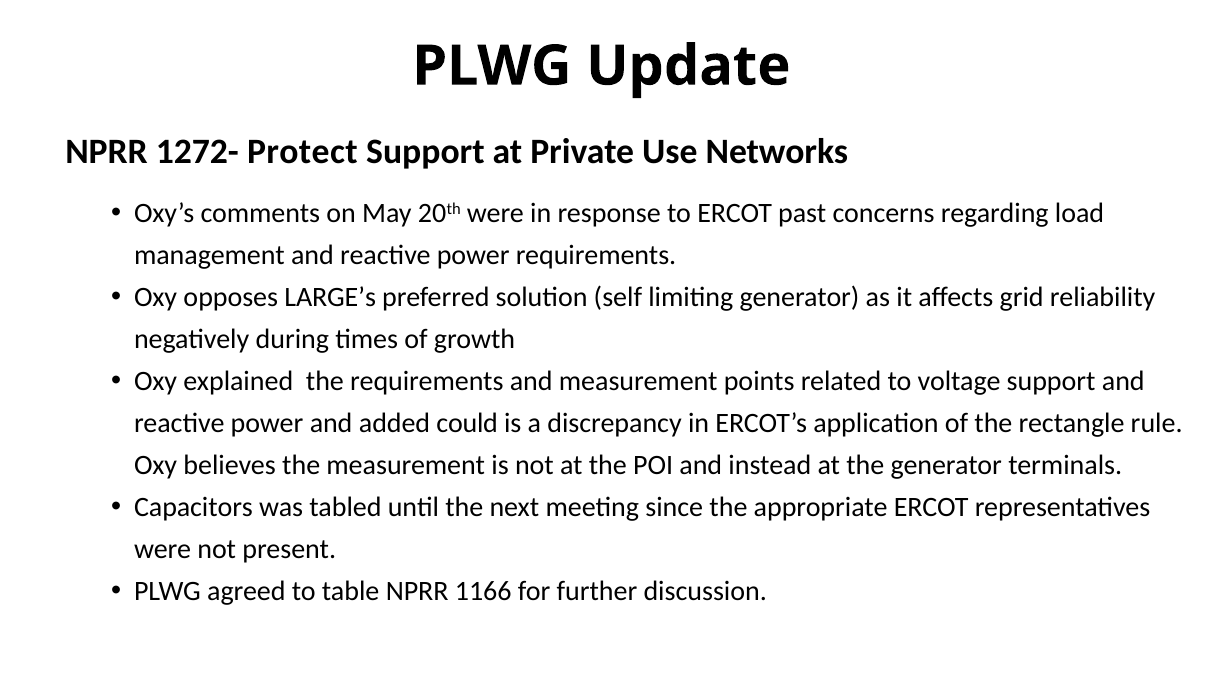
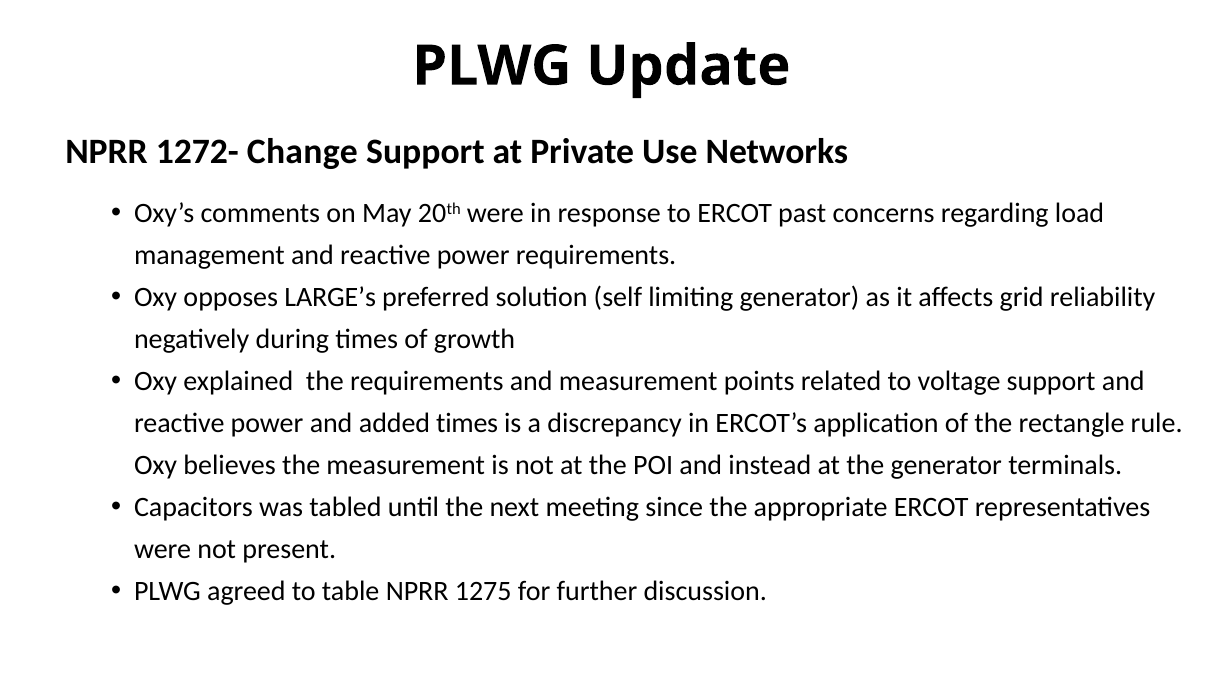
Protect: Protect -> Change (302, 152)
added could: could -> times (467, 424)
1166: 1166 -> 1275 (483, 592)
